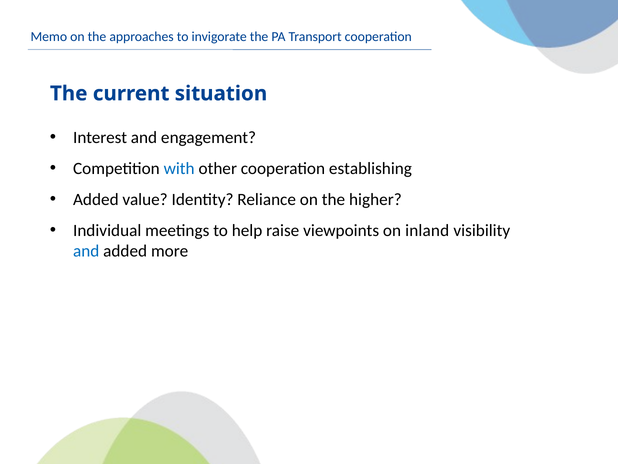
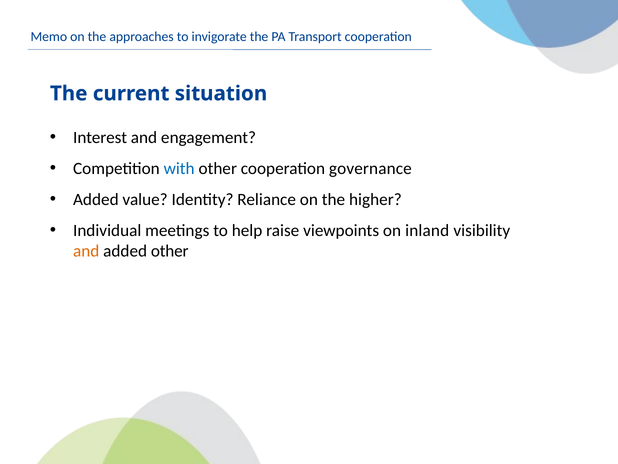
establishing: establishing -> governance (370, 168)
and colour: blue -> orange (86, 251)
added more: more -> other (170, 251)
